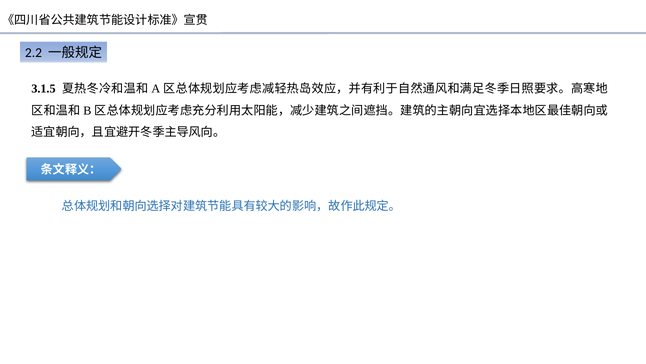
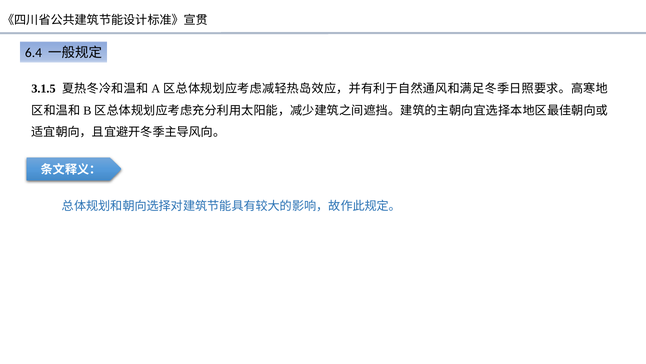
2.2: 2.2 -> 6.4 (33, 53)
